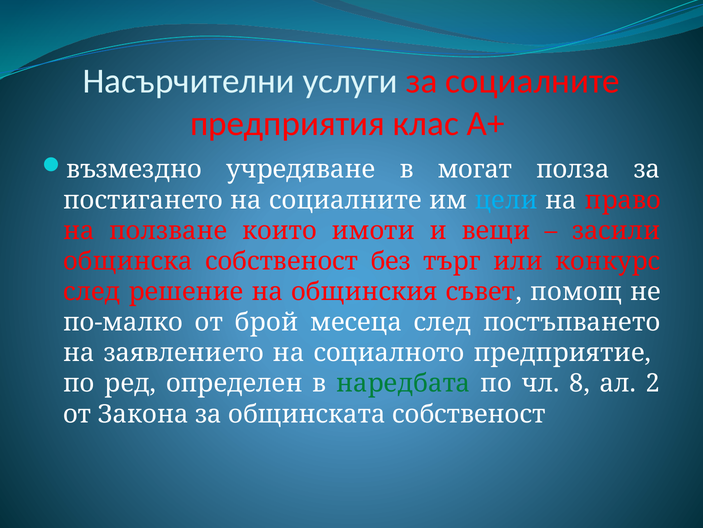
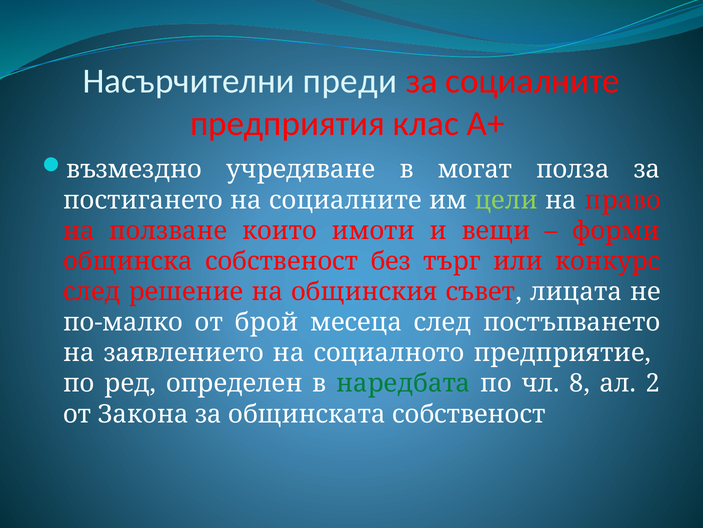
услуги: услуги -> преди (350, 81)
цели colour: light blue -> light green (506, 200)
засили: засили -> форми (616, 230)
помощ: помощ -> лицата (576, 291)
